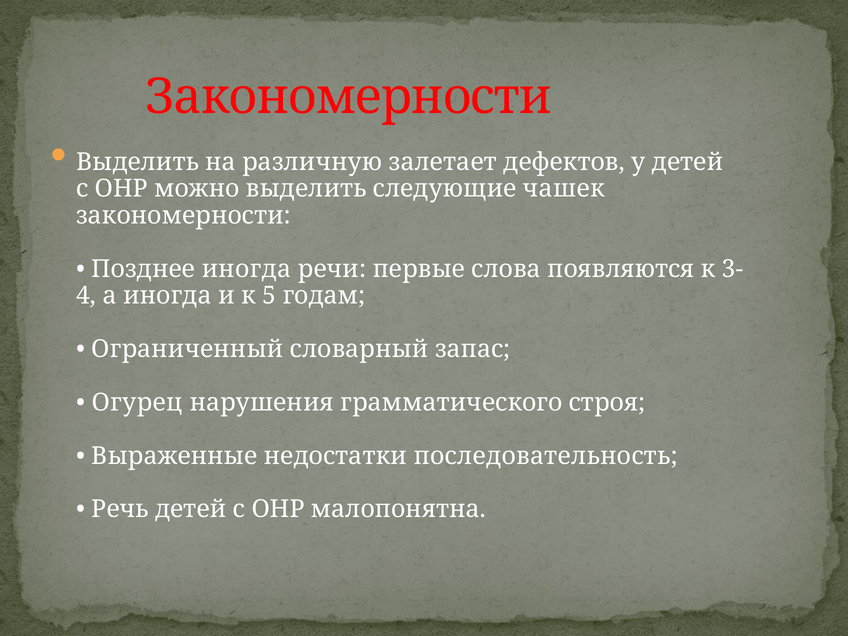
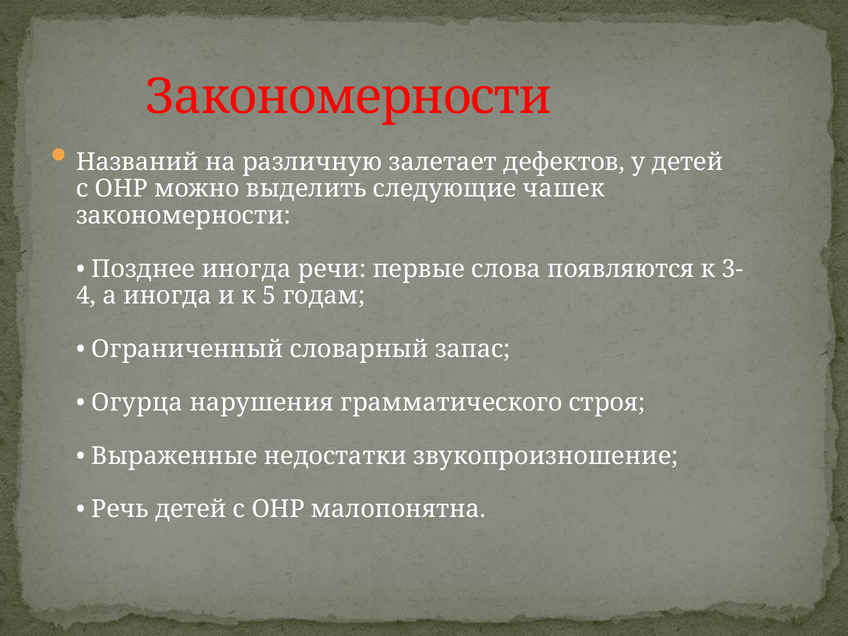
Выделить: Выделить -> Названий (138, 162)
Огурец: Огурец -> Огурца (137, 402)
последовательность: последовательность -> звукопроизношение (546, 456)
